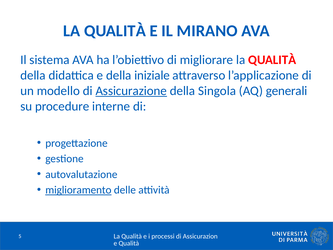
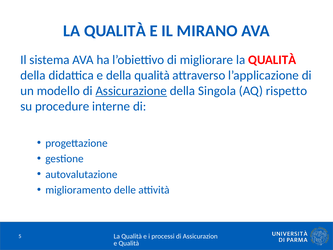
della iniziale: iniziale -> qualità (152, 75)
generali: generali -> rispetto (287, 91)
miglioramento underline: present -> none (78, 190)
